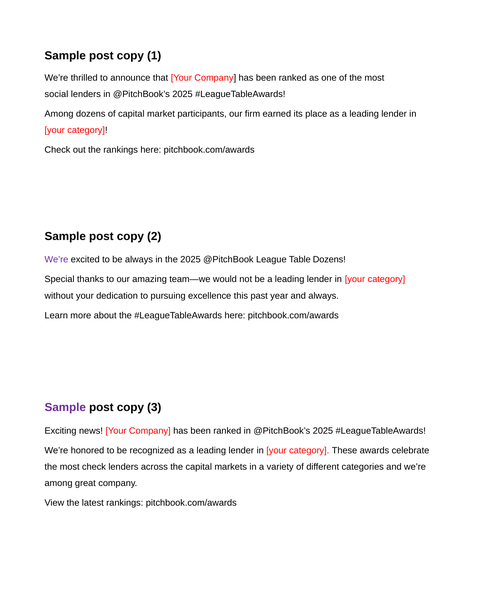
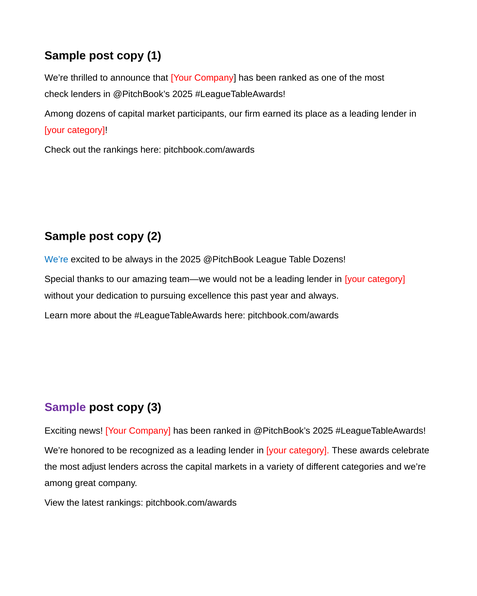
social: social -> check (56, 94)
We’re colour: purple -> blue (56, 260)
most check: check -> adjust (94, 467)
